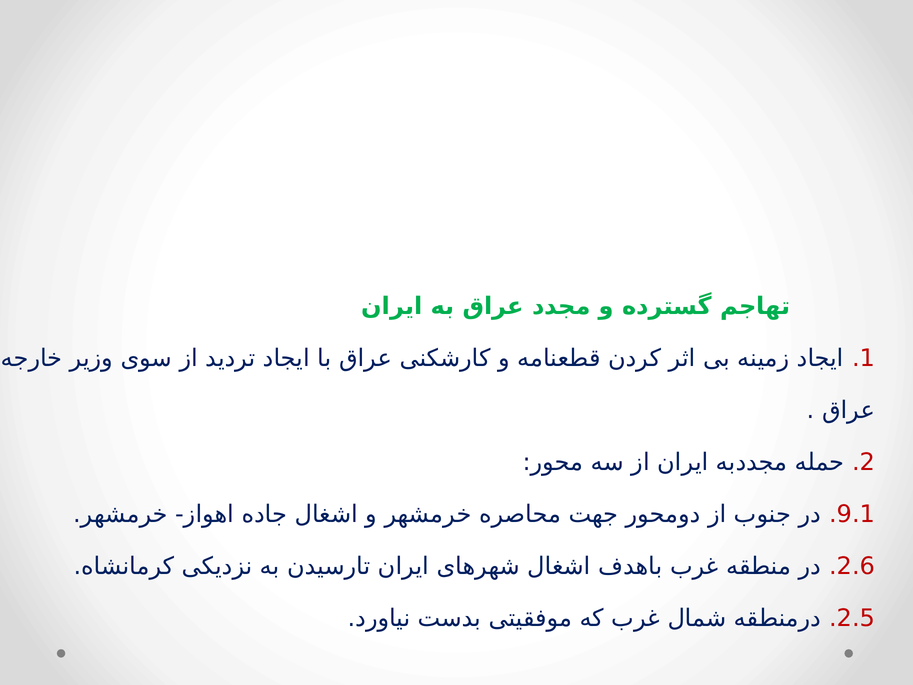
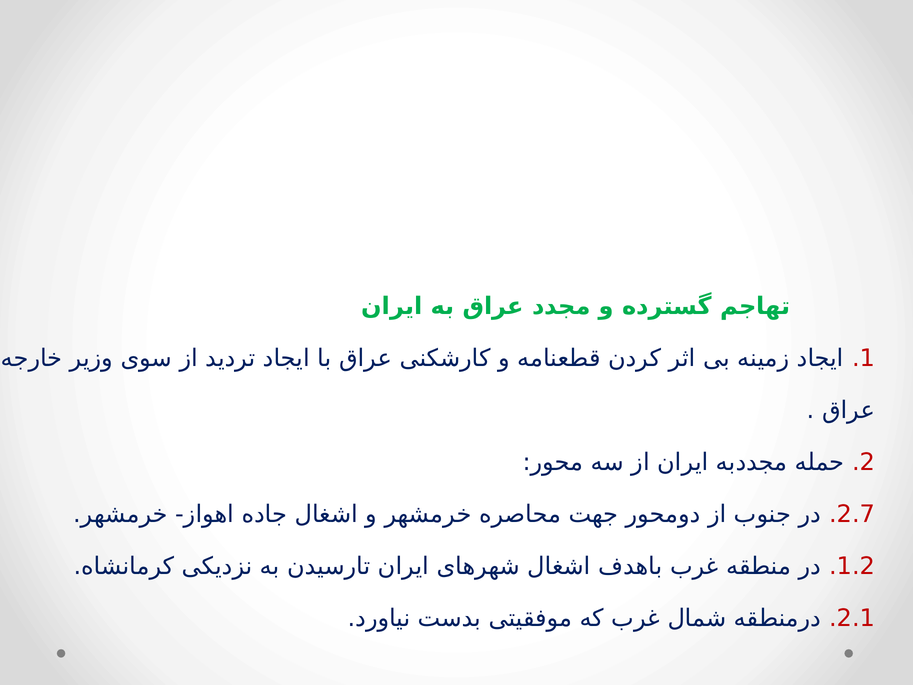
9.1: 9.1 -> 2.7 (856, 514)
2.6: 2.6 -> 1.2 (856, 566)
2.5: 2.5 -> 2.1 (856, 618)
